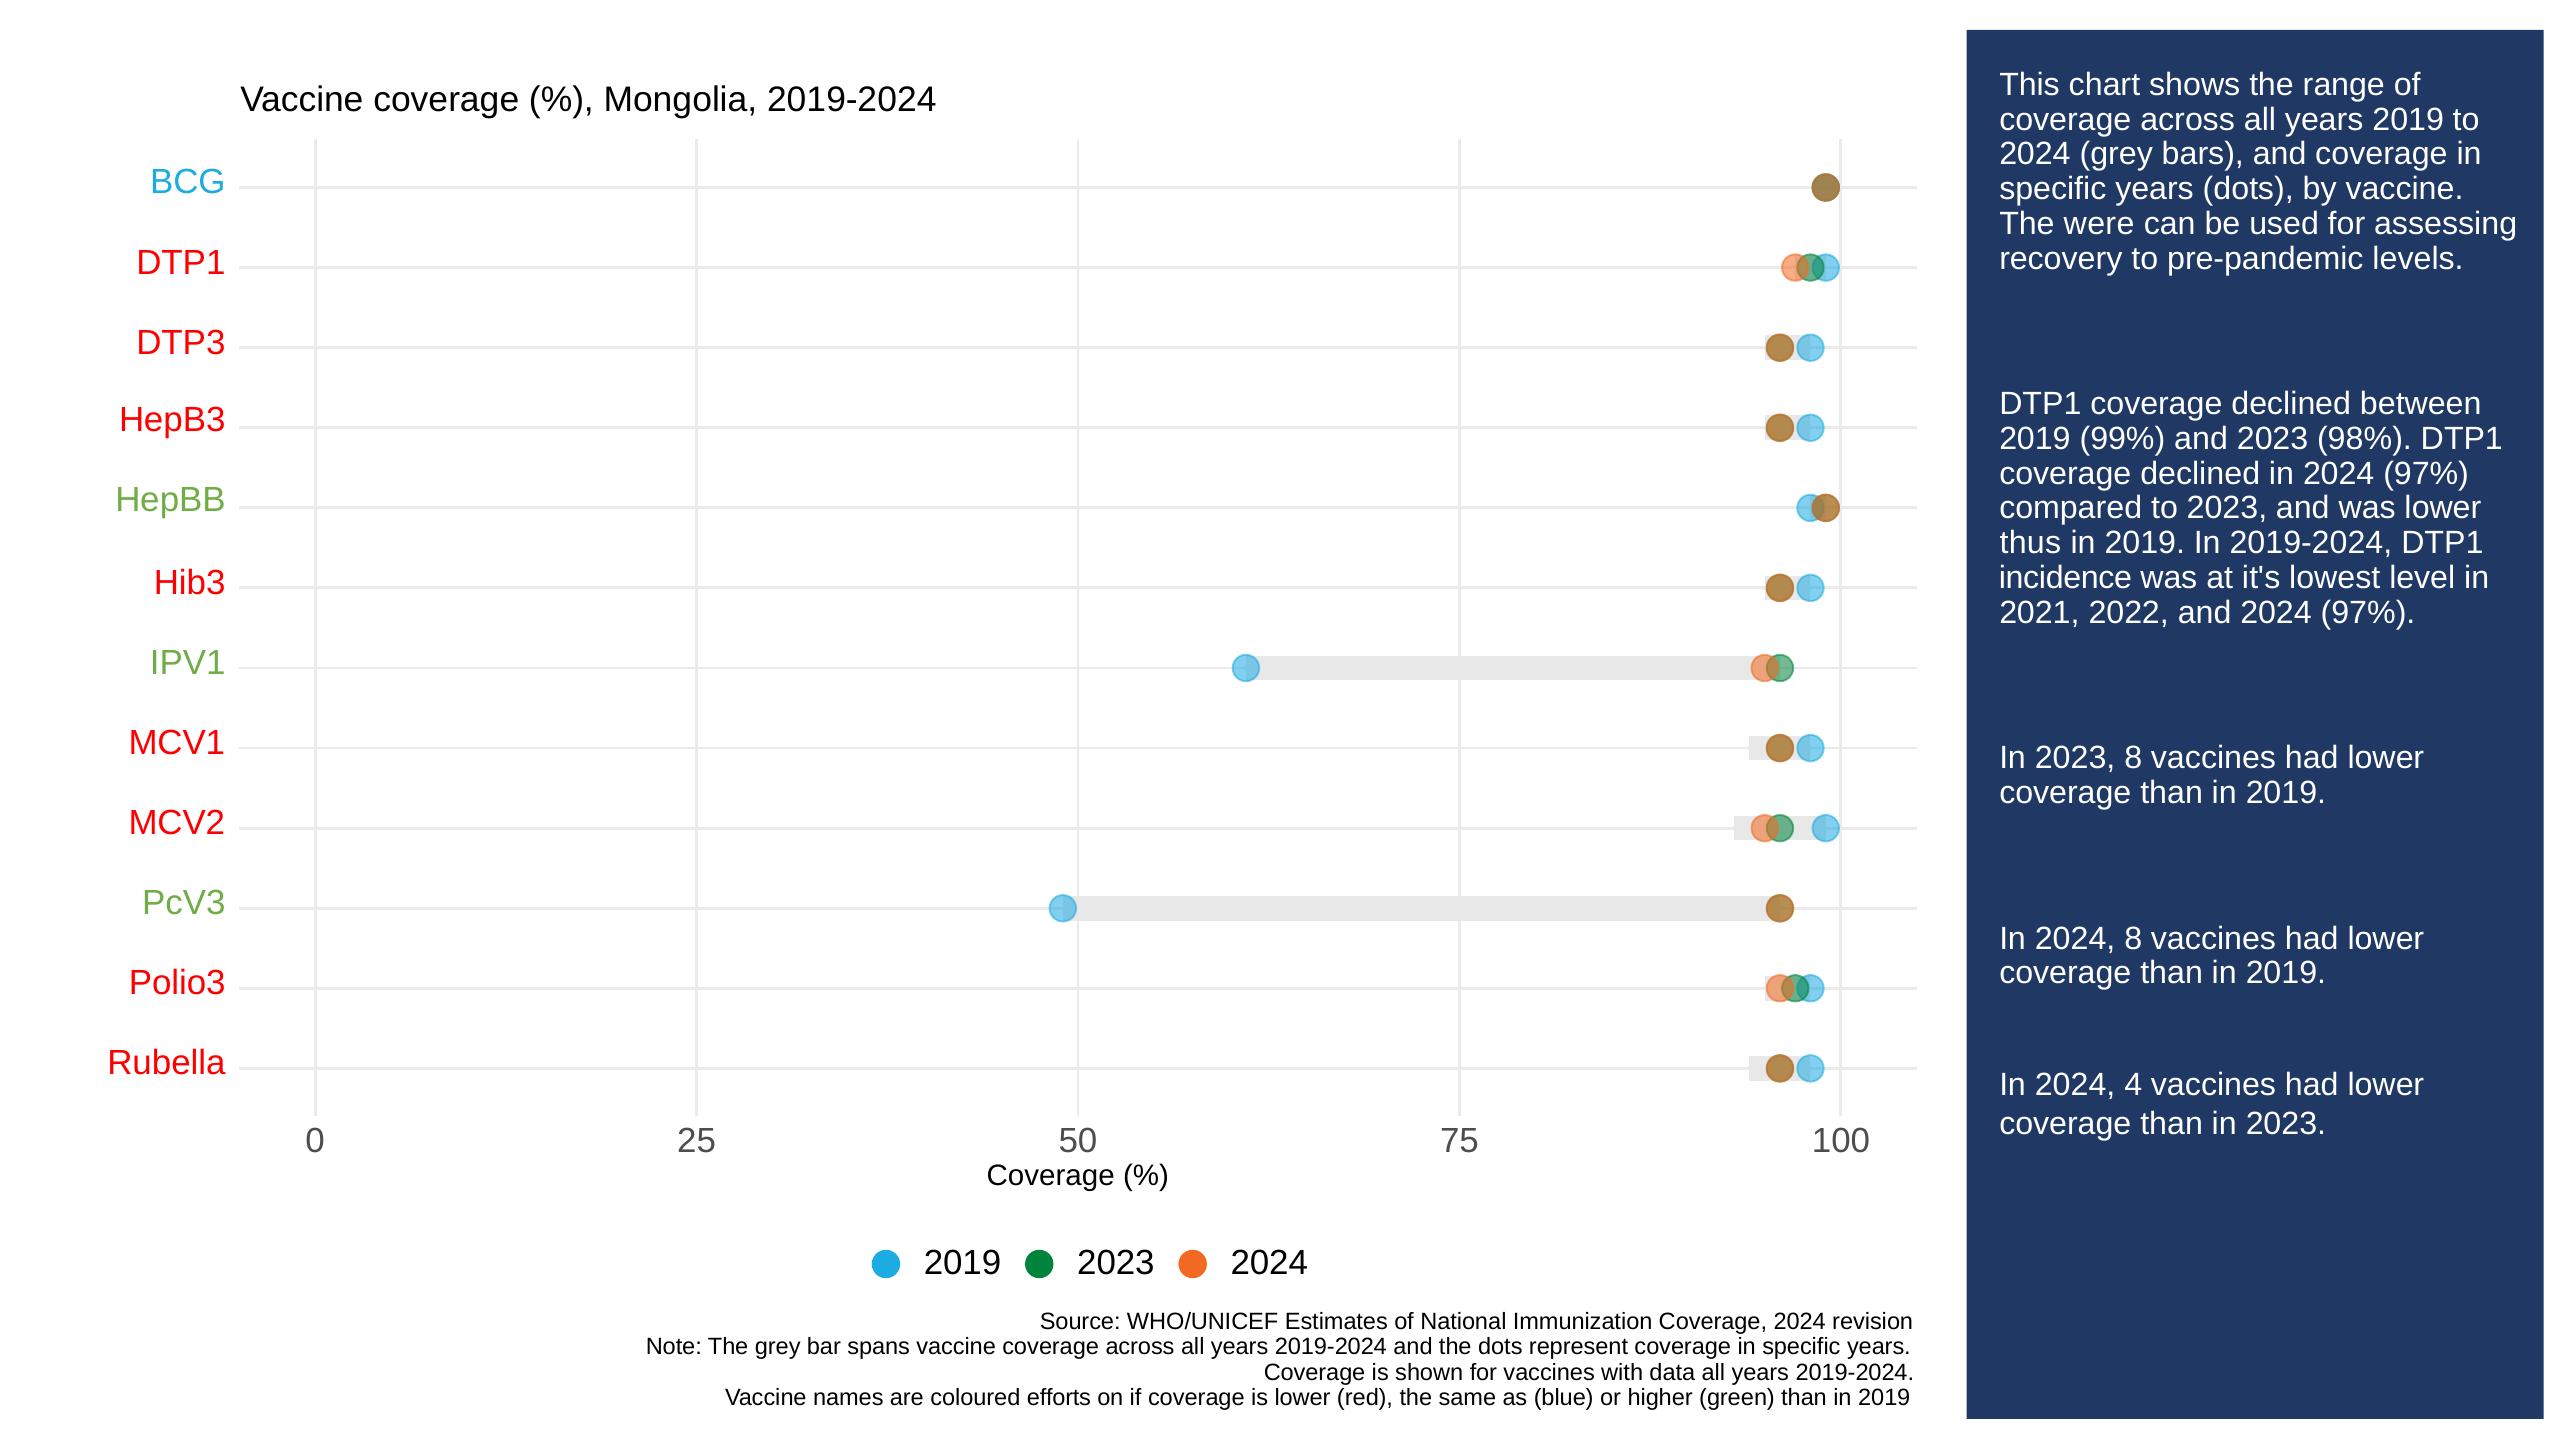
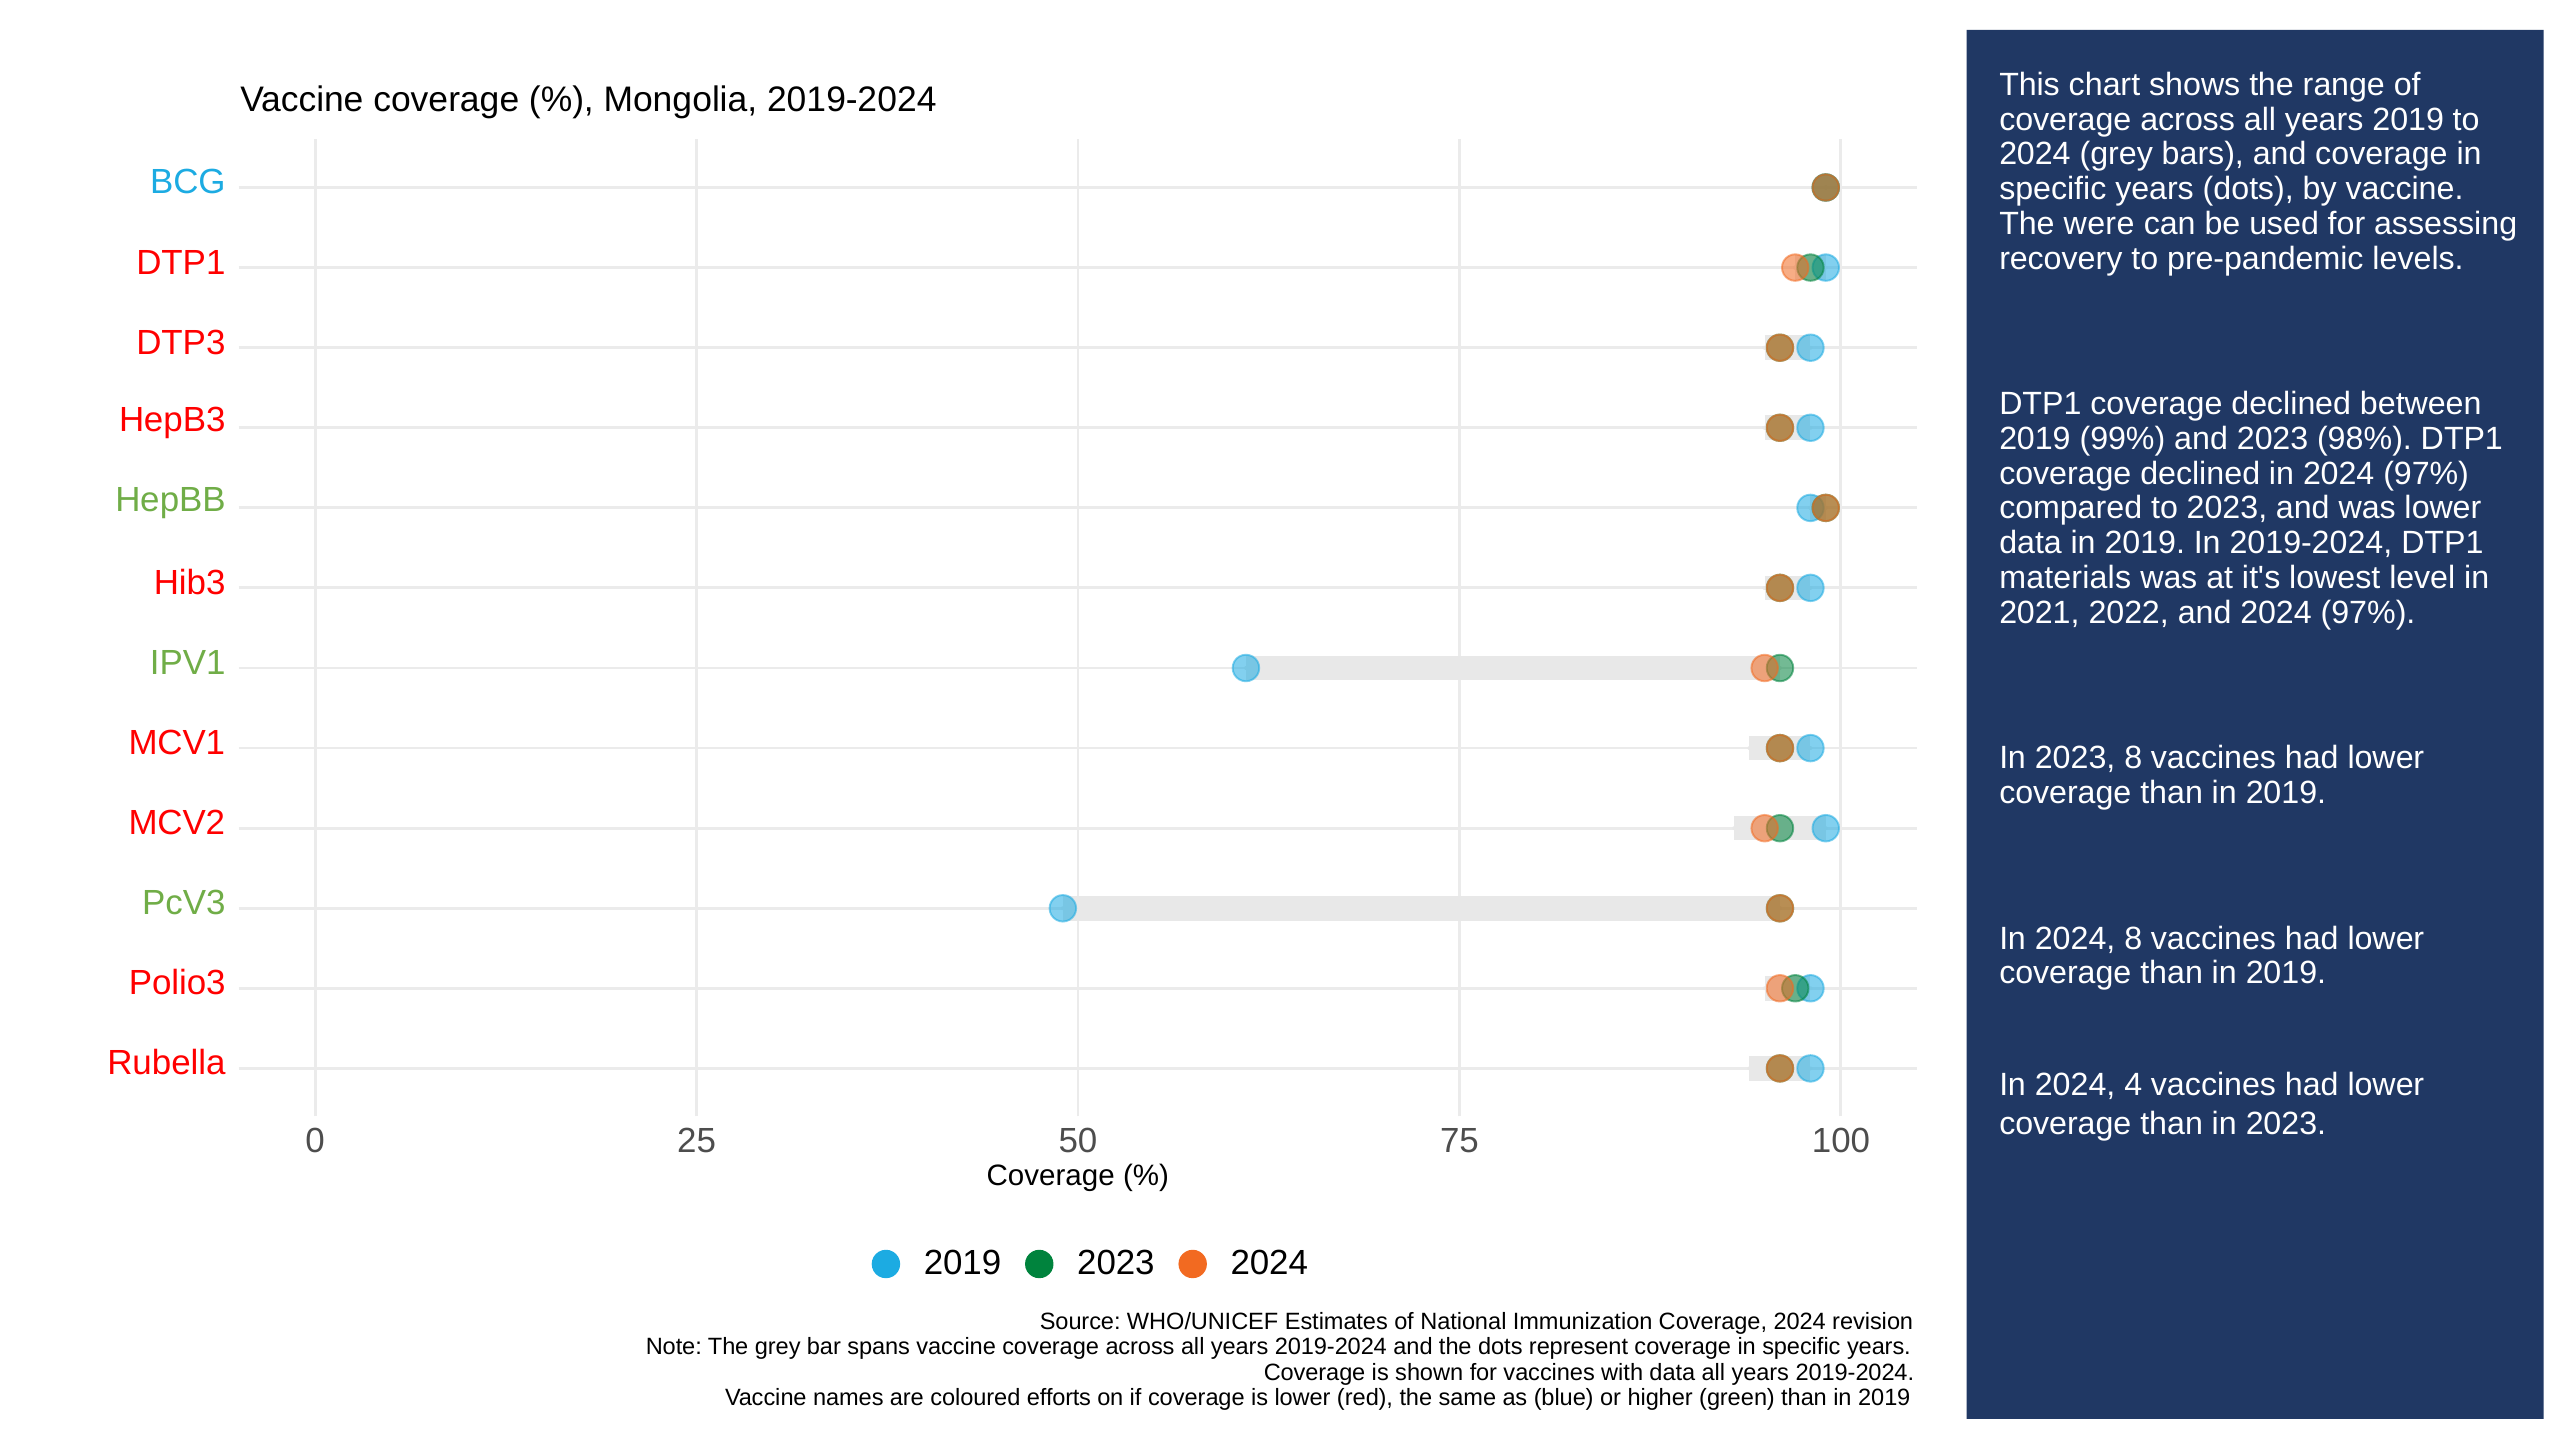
thus: thus -> data (2031, 543)
incidence: incidence -> materials (2065, 578)
